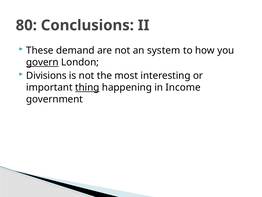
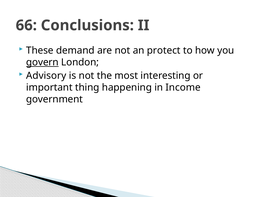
80: 80 -> 66 (26, 25)
system: system -> protect (164, 50)
Divisions: Divisions -> Advisory (46, 75)
thing underline: present -> none (87, 87)
